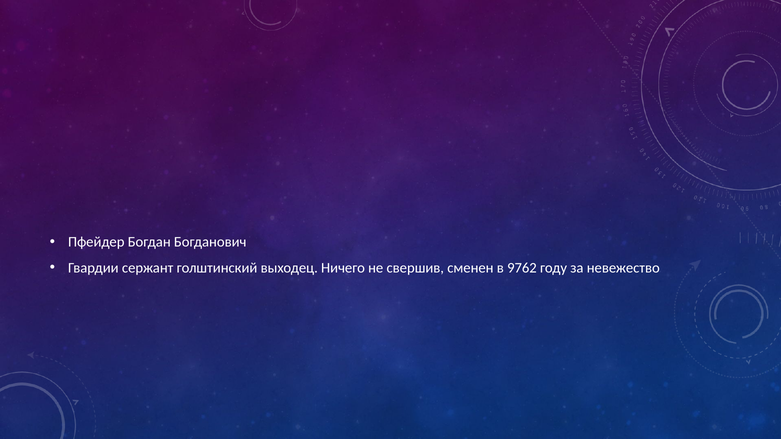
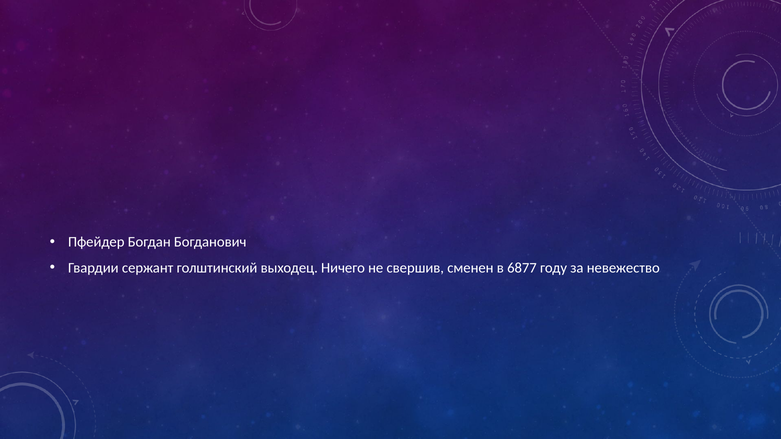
9762: 9762 -> 6877 (522, 268)
